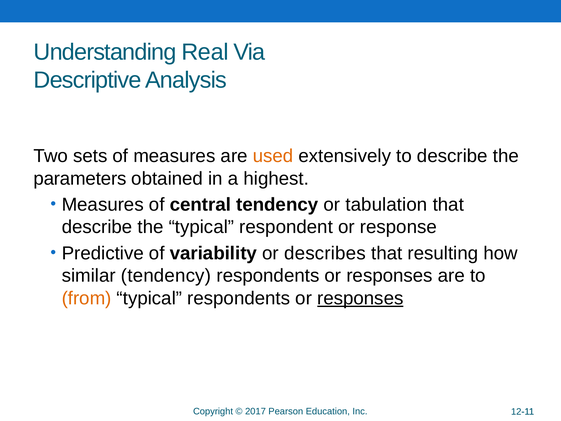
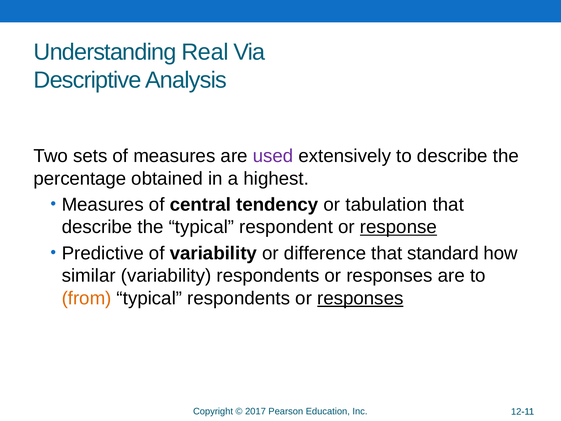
used colour: orange -> purple (273, 156)
parameters: parameters -> percentage (80, 178)
response underline: none -> present (398, 227)
describes: describes -> difference (325, 253)
resulting: resulting -> standard (443, 253)
similar tendency: tendency -> variability (166, 276)
